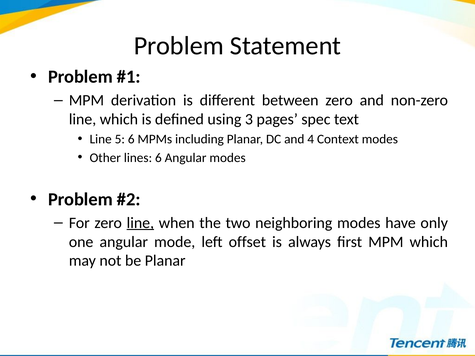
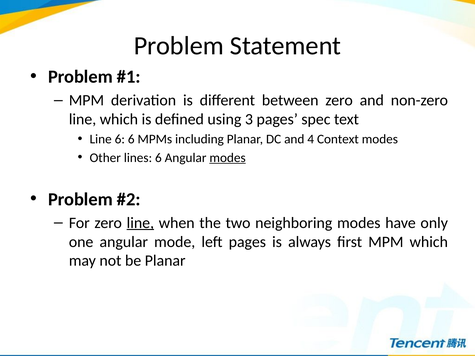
Line 5: 5 -> 6 (120, 139)
modes underline: none -> present (228, 158)
left offset: offset -> pages (247, 242)
